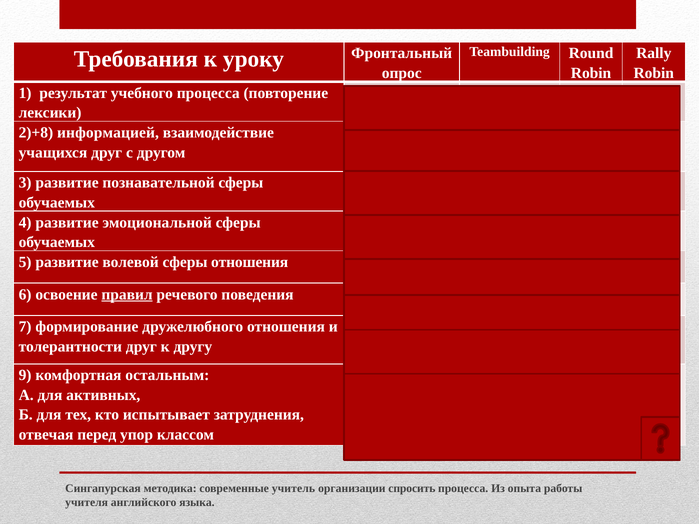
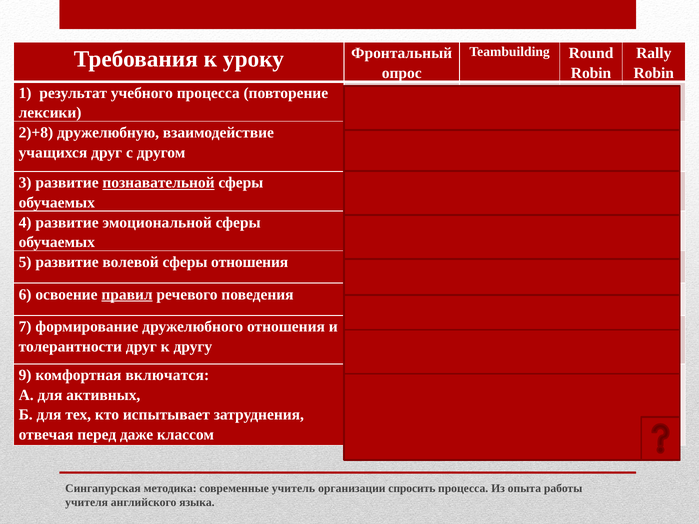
информацией: информацией -> дружелюбную (108, 133)
познавательной underline: none -> present (159, 183)
остальным: остальным -> включатся (167, 375)
упор: упор -> даже (137, 435)
